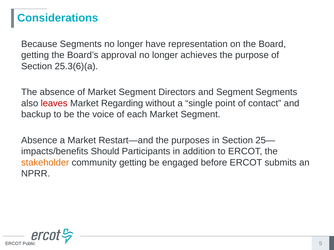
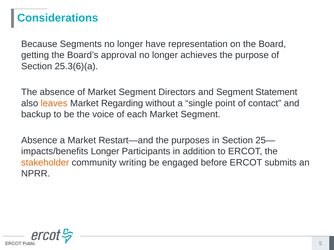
Segment Segments: Segments -> Statement (276, 92)
leaves colour: red -> orange (54, 103)
Should: Should -> Longer (105, 152)
community getting: getting -> writing (133, 163)
